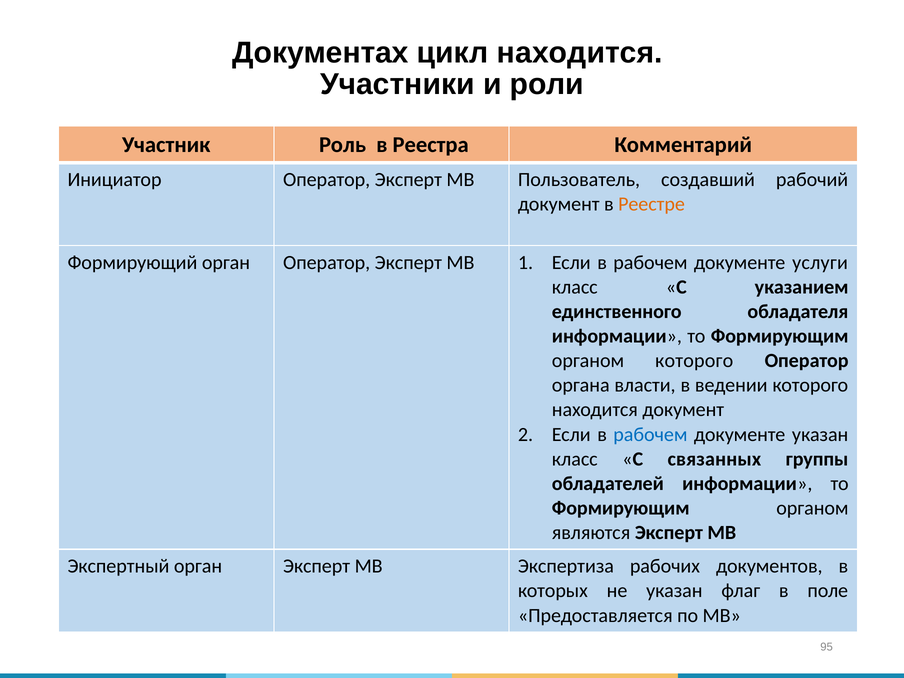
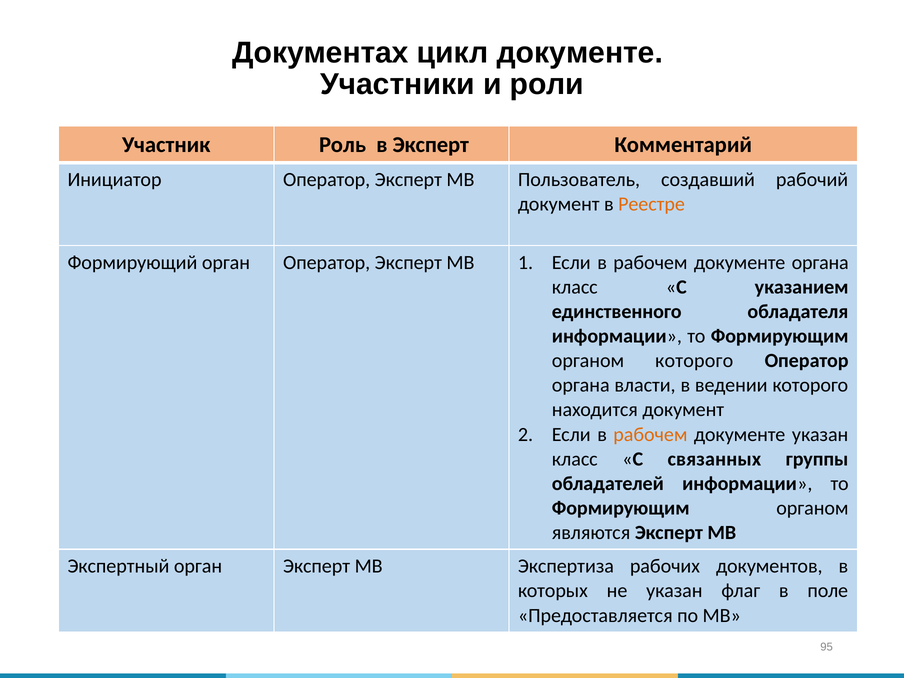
цикл находится: находится -> документе (580, 53)
в Реестра: Реестра -> Эксперт (431, 145)
документе услуги: услуги -> органа (820, 263)
рабочем colour: blue -> orange (650, 434)
